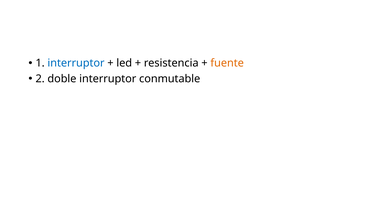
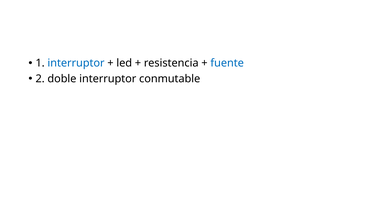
fuente colour: orange -> blue (227, 63)
